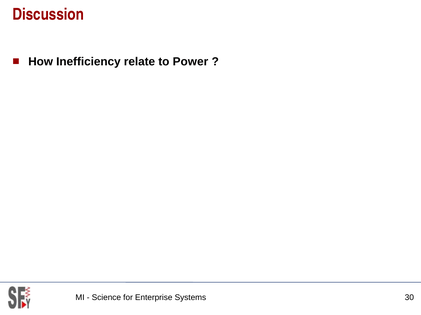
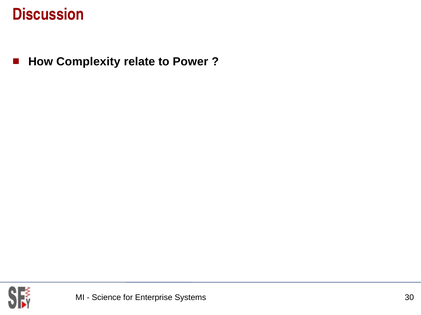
Inefficiency: Inefficiency -> Complexity (88, 62)
